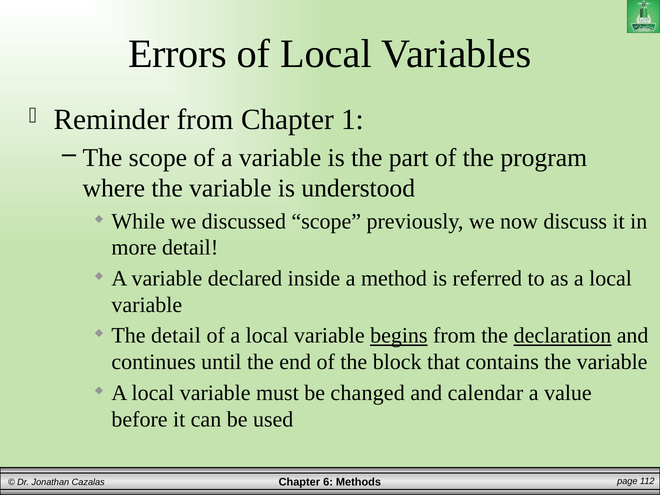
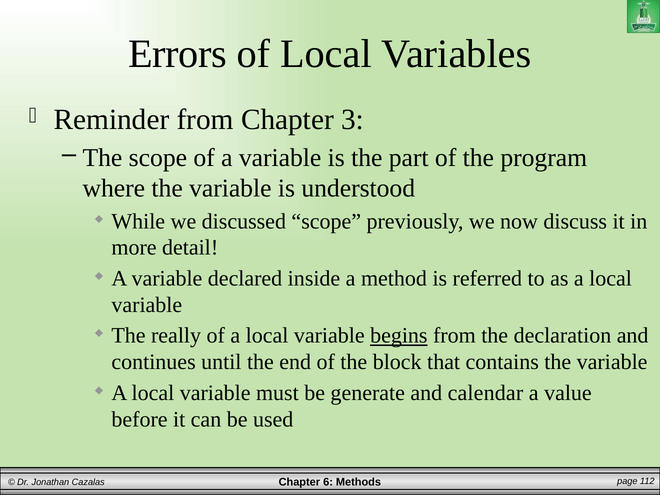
1: 1 -> 3 (353, 120)
The detail: detail -> really (176, 336)
declaration underline: present -> none (562, 336)
changed: changed -> generate (368, 393)
